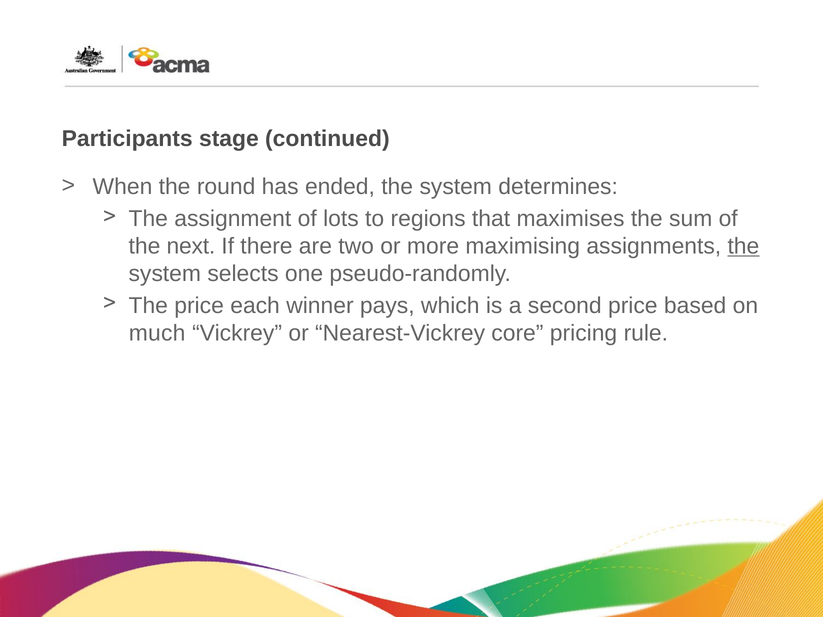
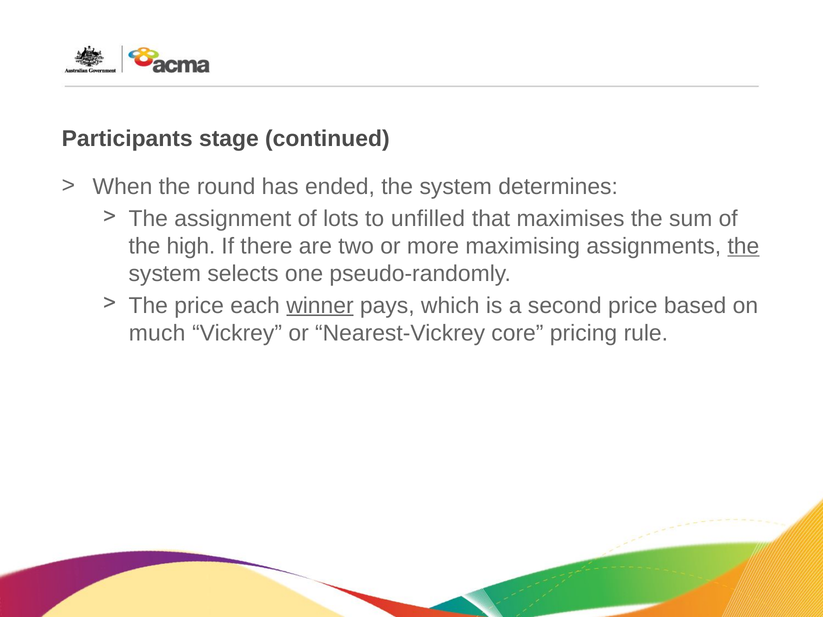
regions: regions -> unfilled (428, 219)
next: next -> high (191, 246)
winner underline: none -> present (320, 306)
